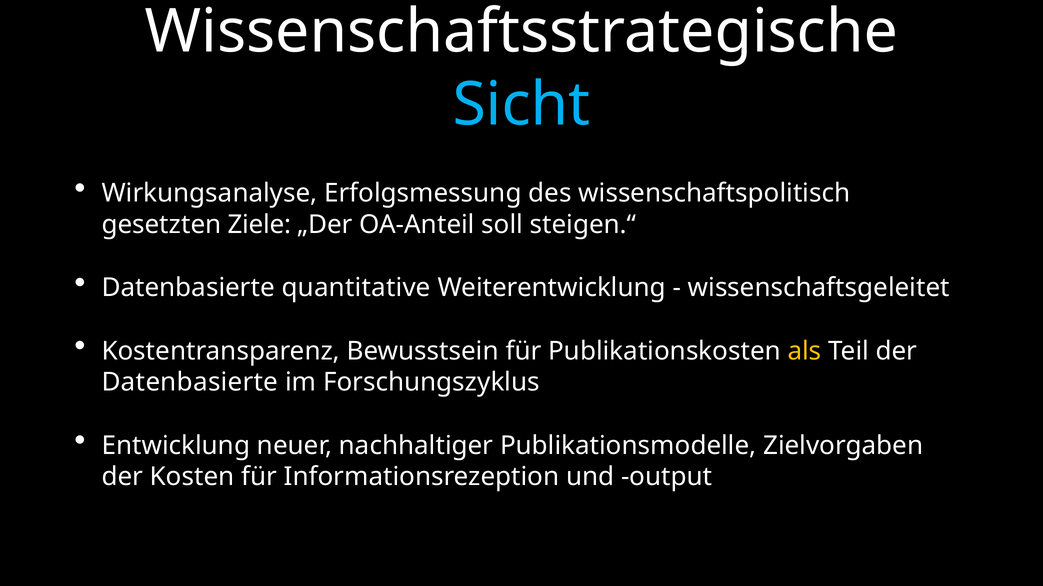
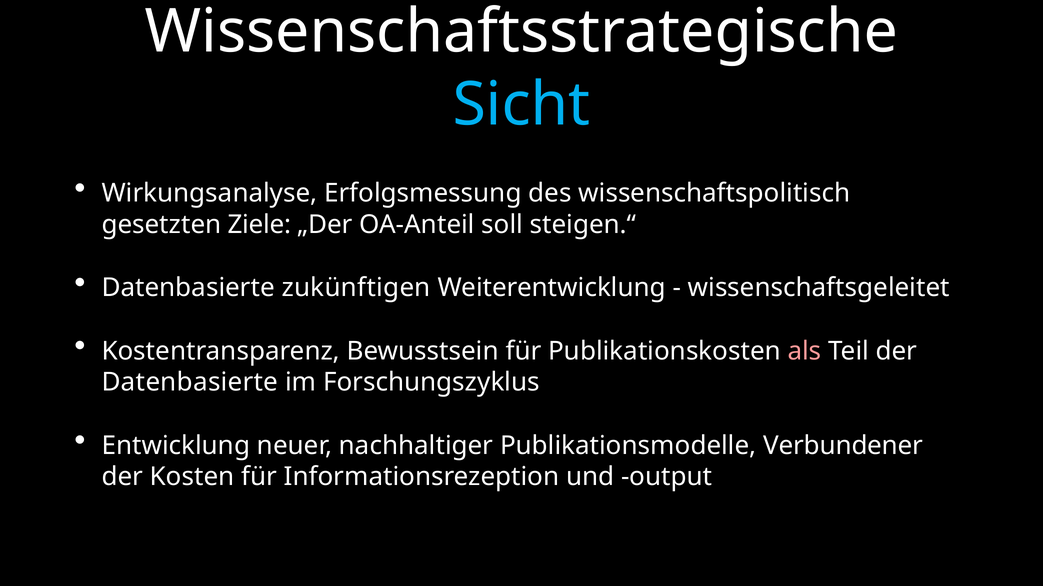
quantitative: quantitative -> zukünftigen (356, 288)
als colour: yellow -> pink (805, 351)
Zielvorgaben: Zielvorgaben -> Verbundener (843, 446)
